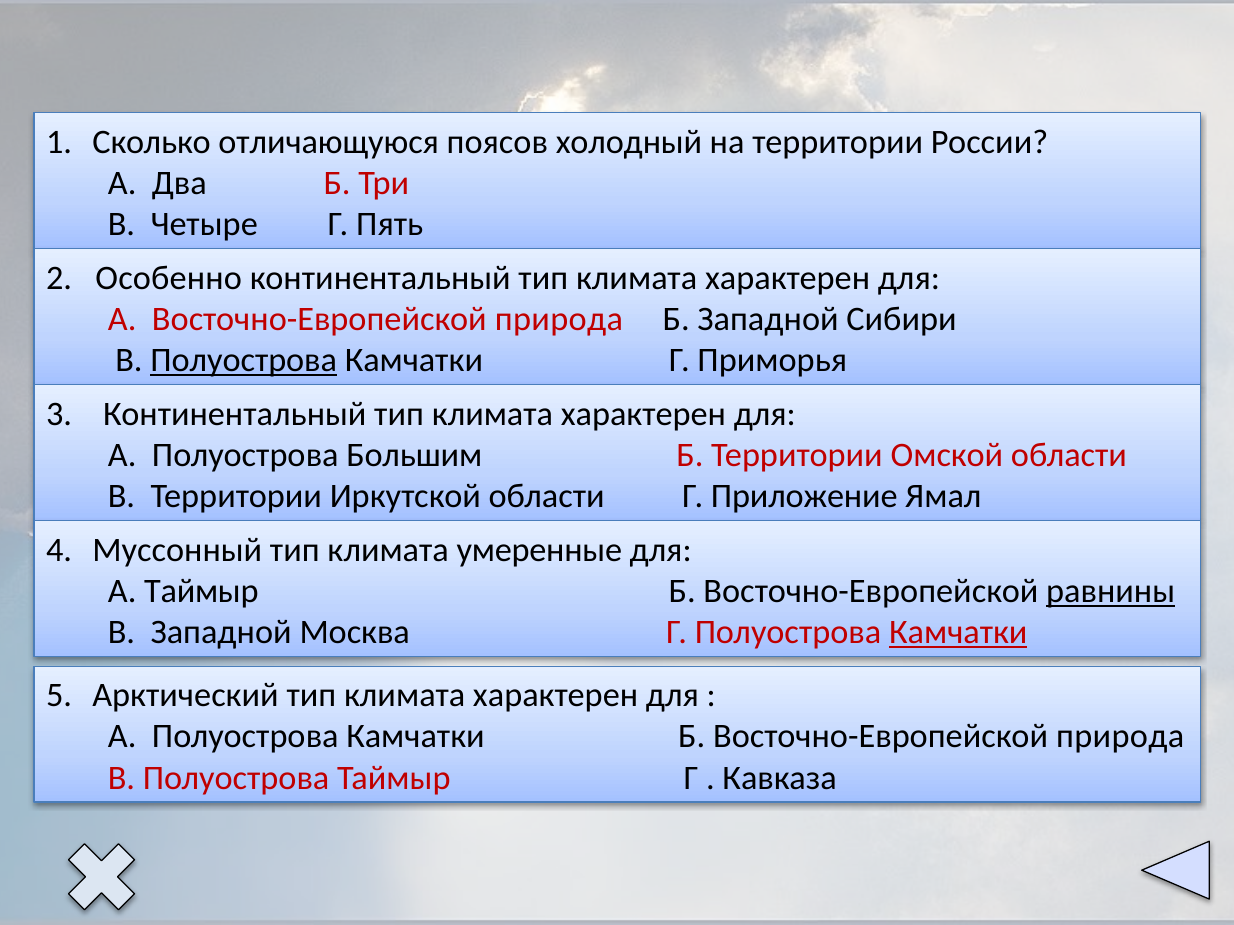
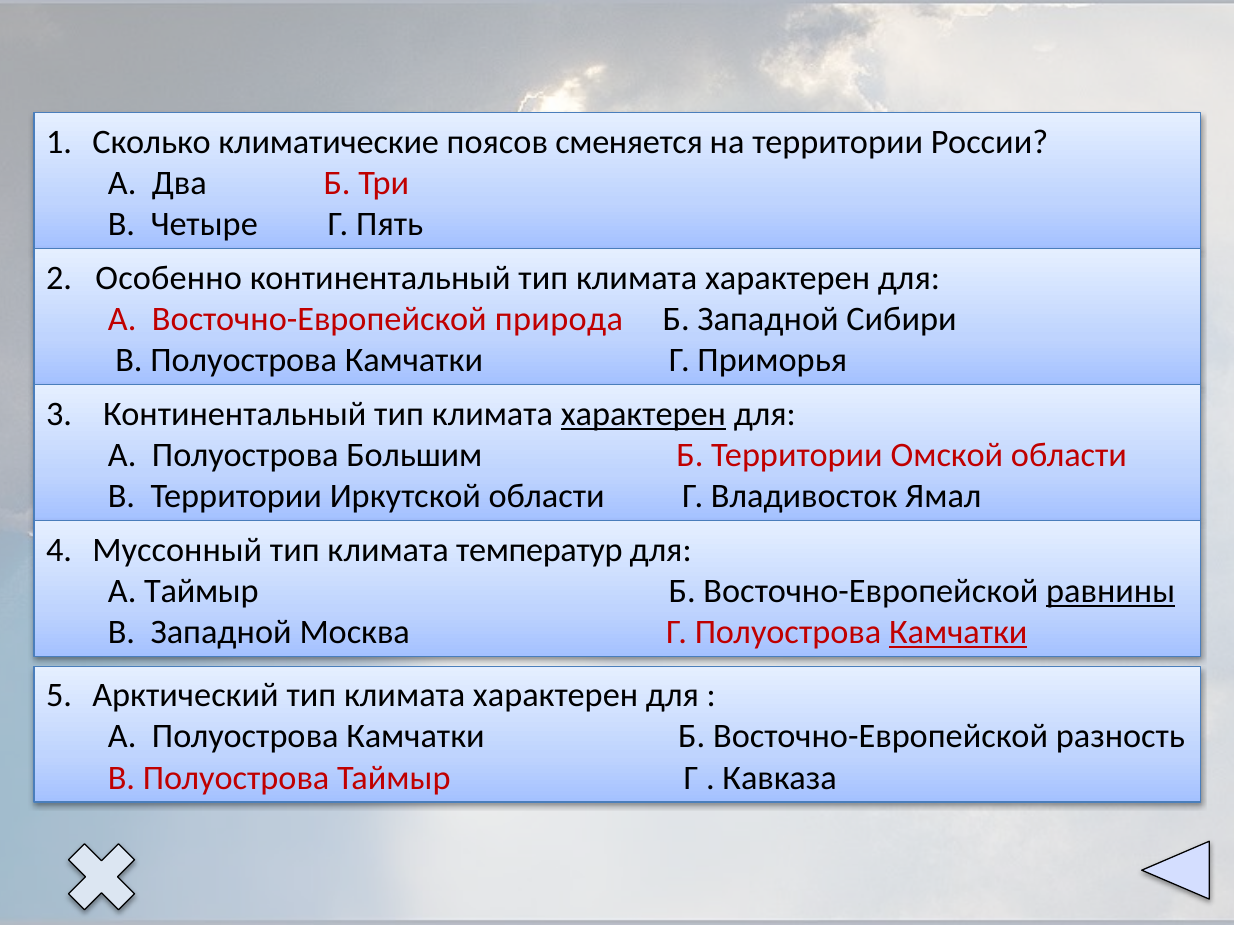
отличающуюся: отличающуюся -> климатические (329, 142)
холодный: холодный -> сменяется (629, 142)
Полуострова underline: present -> none (244, 360)
характерен underline: none -> present (643, 414)
Приложение: Приложение -> Владивосток (804, 496)
умеренные: умеренные -> температур (539, 550)
Б Восточно-Европейской природа: природа -> разность (1120, 737)
